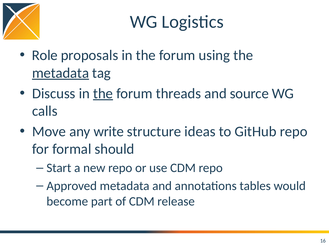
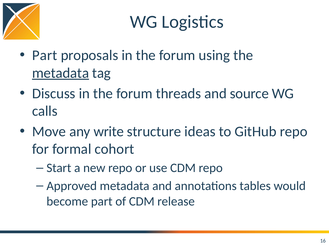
Role: Role -> Part (45, 55)
the underline: present -> none (103, 93)
should: should -> cohort (114, 149)
